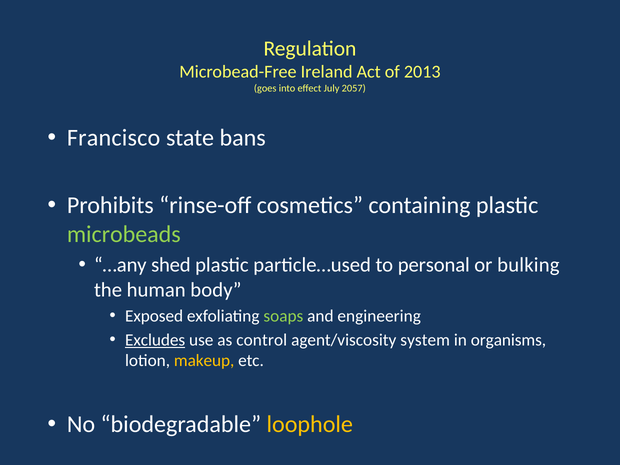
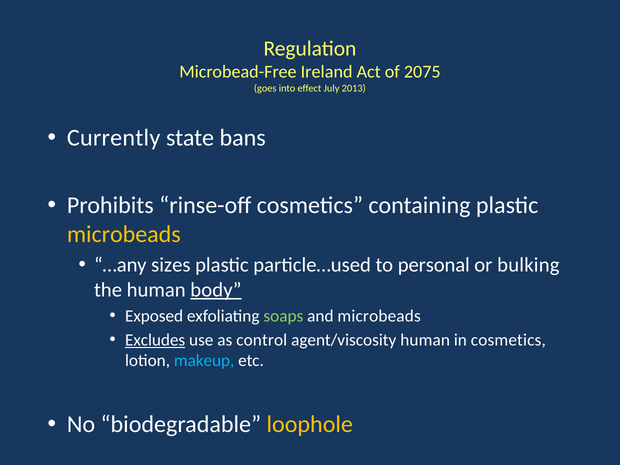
2013: 2013 -> 2075 (422, 72)
2057: 2057 -> 2013 (354, 89)
Francisco: Francisco -> Currently (114, 138)
microbeads colour: light green -> yellow (124, 234)
shed: shed -> sizes (171, 265)
body underline: none -> present (216, 290)
and engineering: engineering -> microbeads (379, 316)
agent/viscosity system: system -> human (425, 340)
in organisms: organisms -> cosmetics (508, 340)
makeup colour: yellow -> light blue (204, 361)
